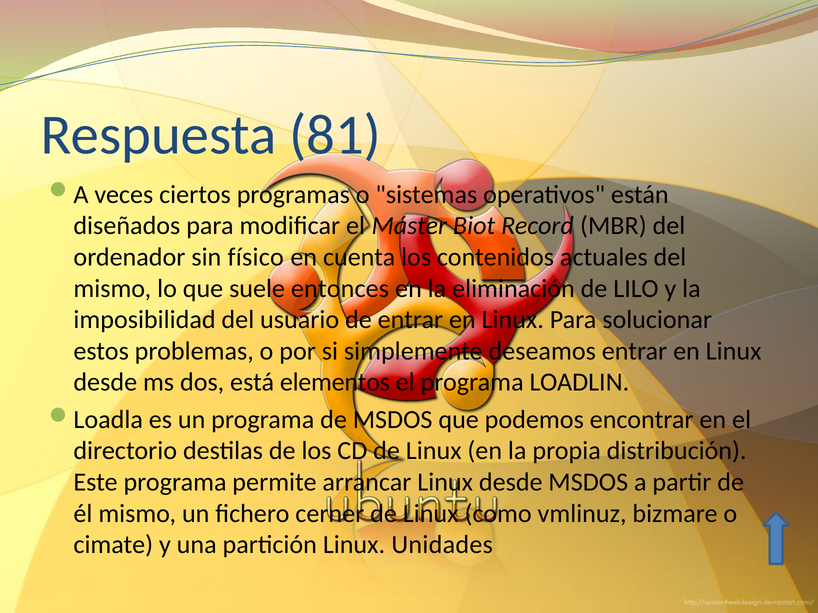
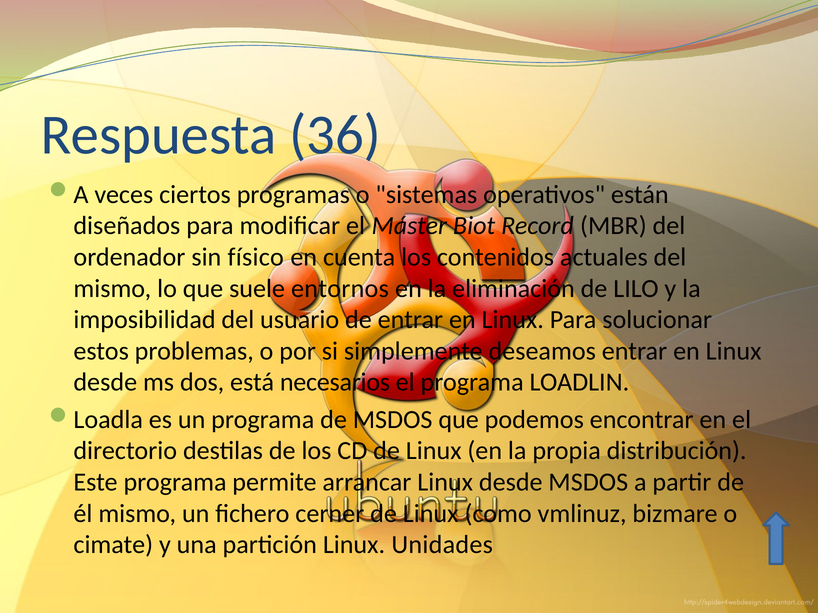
81: 81 -> 36 (335, 135)
entonces: entonces -> entornos (340, 289)
elementos: elementos -> necesarios (335, 383)
